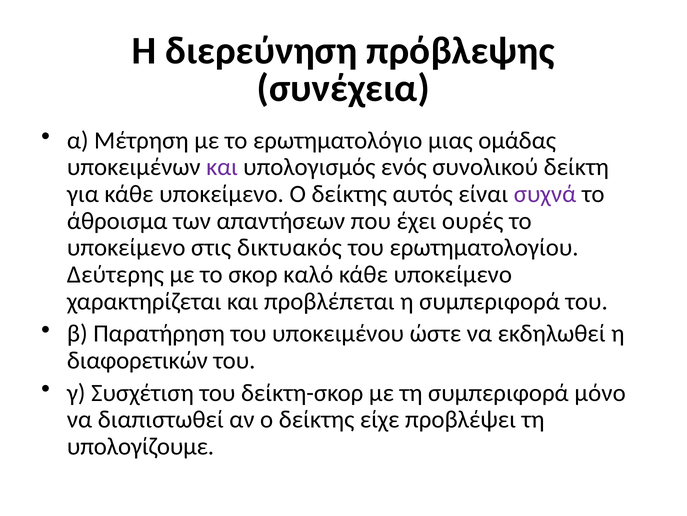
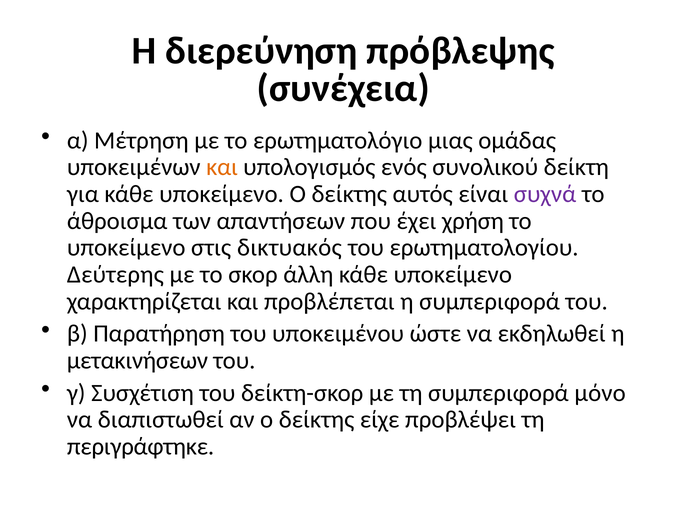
και colour: purple -> orange (222, 167)
ουρές: ουρές -> χρήση (473, 221)
καλό: καλό -> άλλη (308, 274)
διαφορετικών: διαφορετικών -> μετακινήσεων (137, 360)
υπολογίζουμε: υπολογίζουμε -> περιγράφτηκε (141, 446)
